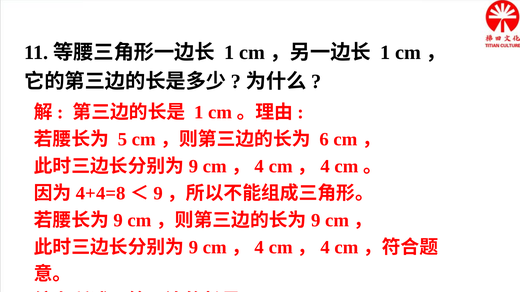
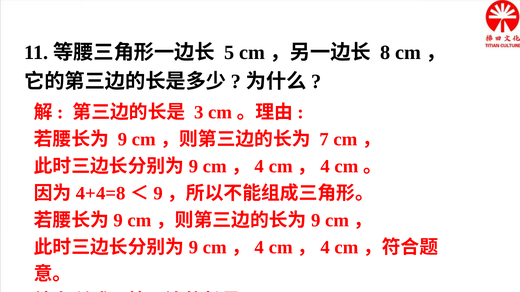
1: 1 -> 5 (229, 53)
1: 1 -> 8 (385, 53)
1: 1 -> 3 (199, 112)
5: 5 -> 9 (123, 140)
6: 6 -> 7 (324, 140)
